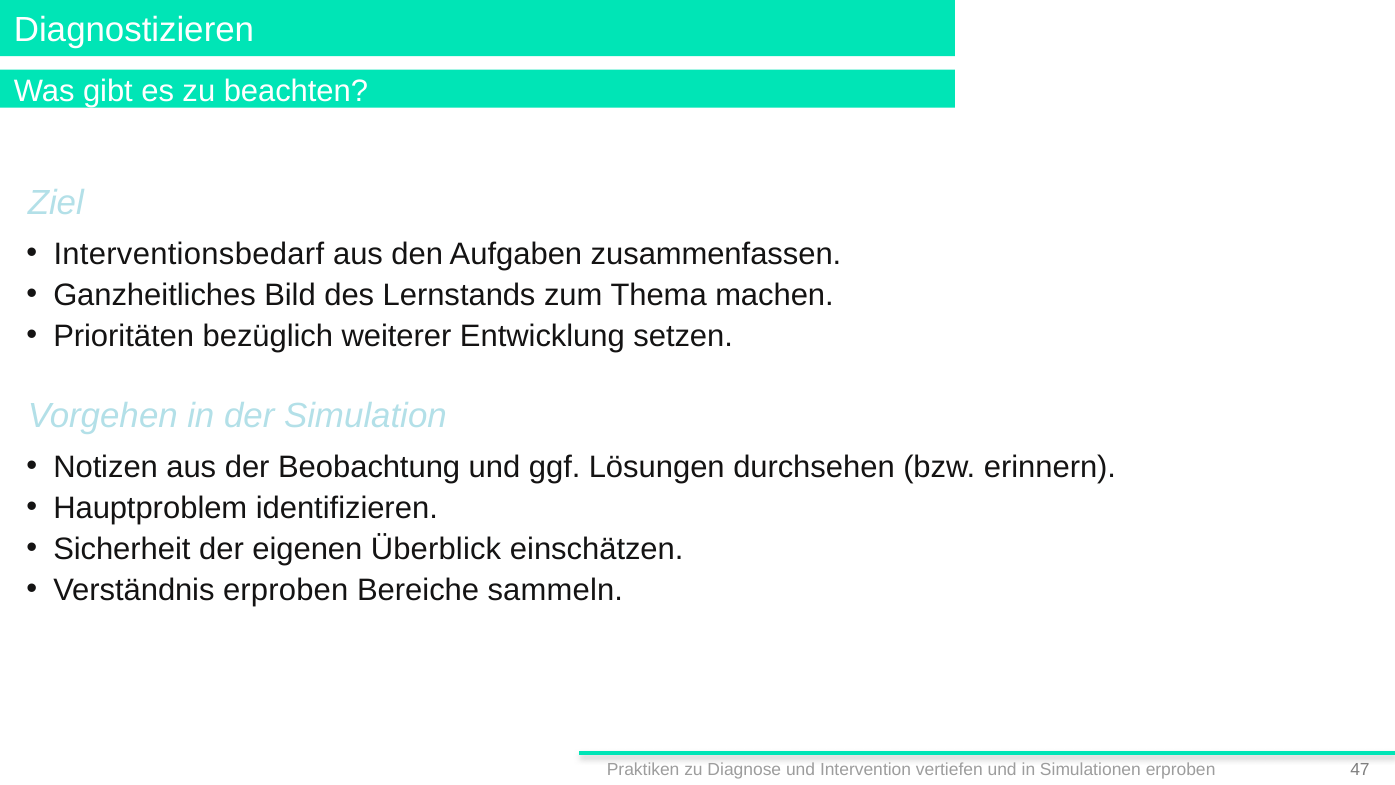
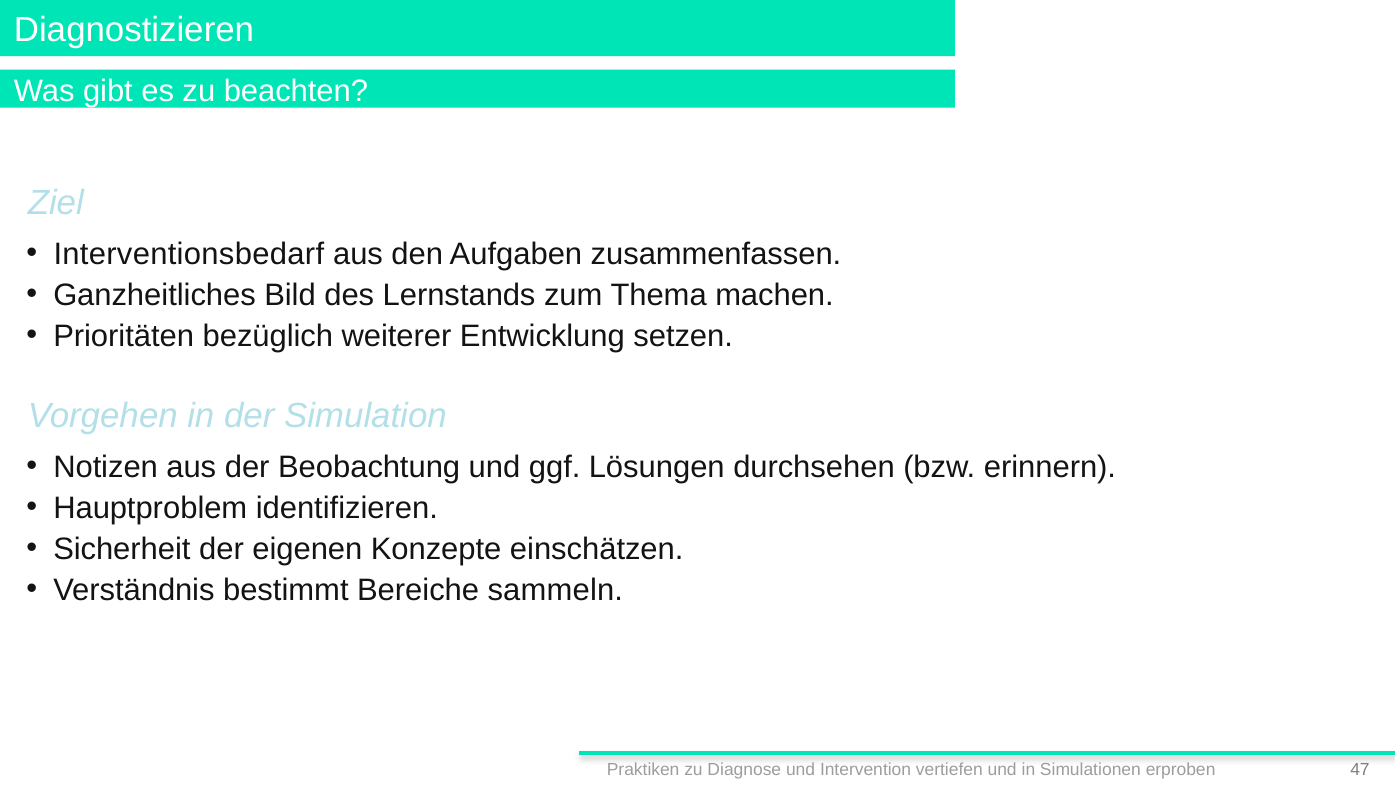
Überblick: Überblick -> Konzepte (436, 549)
Verständnis erproben: erproben -> bestimmt (286, 590)
